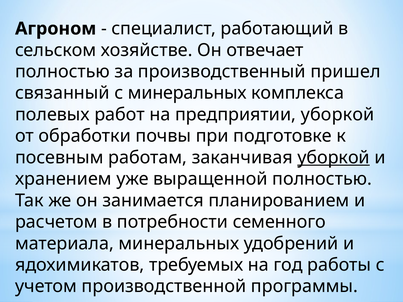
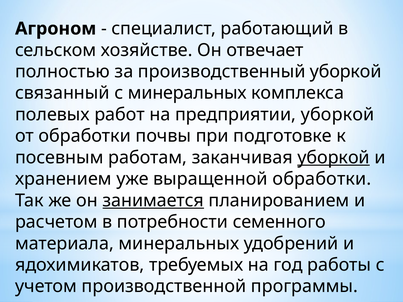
производственный пришел: пришел -> уборкой (346, 72)
выращенной полностью: полностью -> обработки (322, 179)
занимается underline: none -> present (153, 201)
